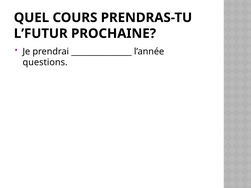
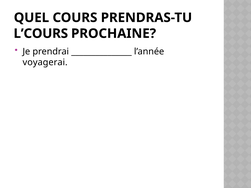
L’FUTUR: L’FUTUR -> L’COURS (41, 34)
questions: questions -> voyagerai (45, 62)
